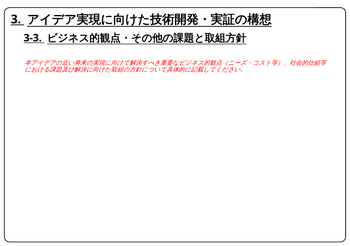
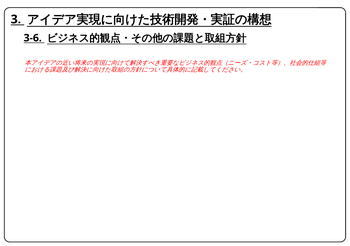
3-3: 3-3 -> 3-6 (33, 38)
